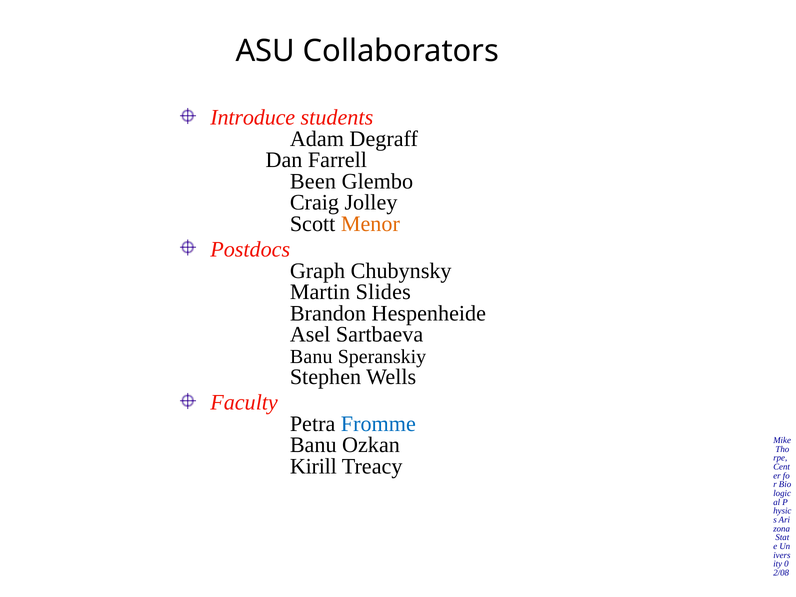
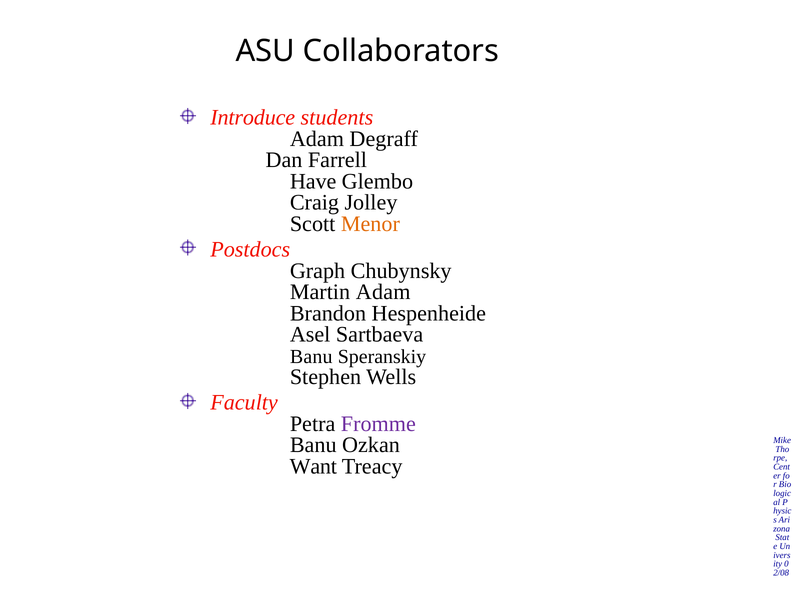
Been: Been -> Have (313, 181)
Martin Slides: Slides -> Adam (383, 292)
Fromme colour: blue -> purple (378, 424)
Kirill: Kirill -> Want (313, 466)
